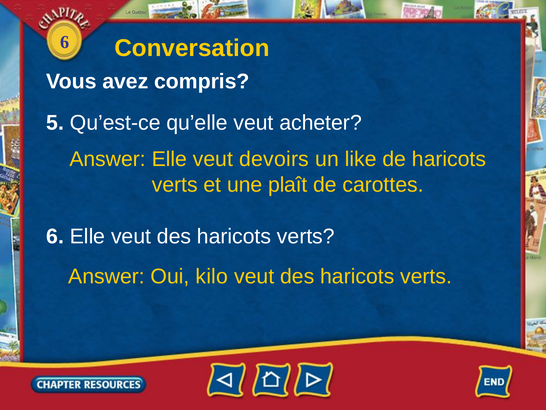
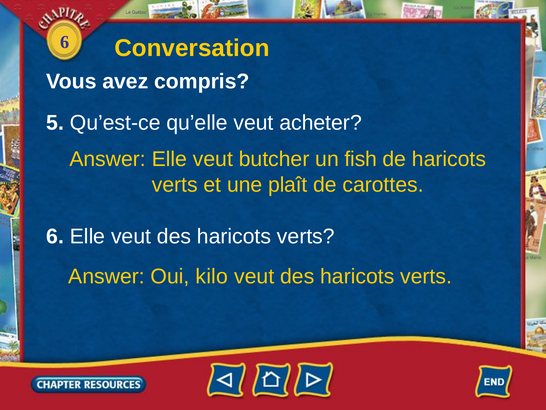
devoirs: devoirs -> butcher (274, 159)
like: like -> fish (361, 159)
